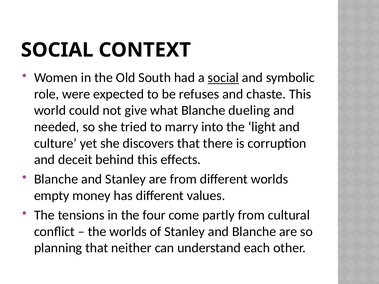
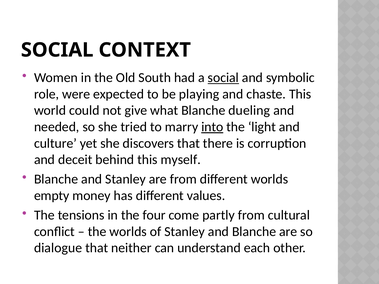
refuses: refuses -> playing (199, 94)
into underline: none -> present (212, 127)
effects: effects -> myself (181, 160)
planning: planning -> dialogue (58, 248)
